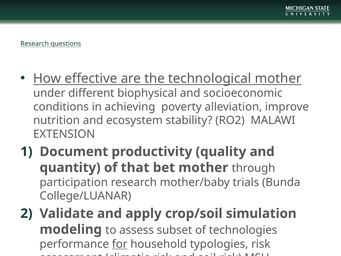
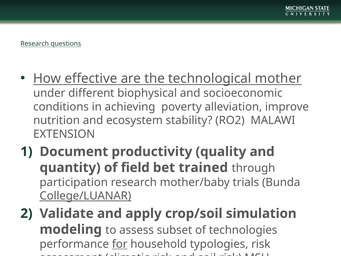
that: that -> field (135, 167)
bet mother: mother -> trained (203, 167)
College/LUANAR underline: none -> present (85, 196)
